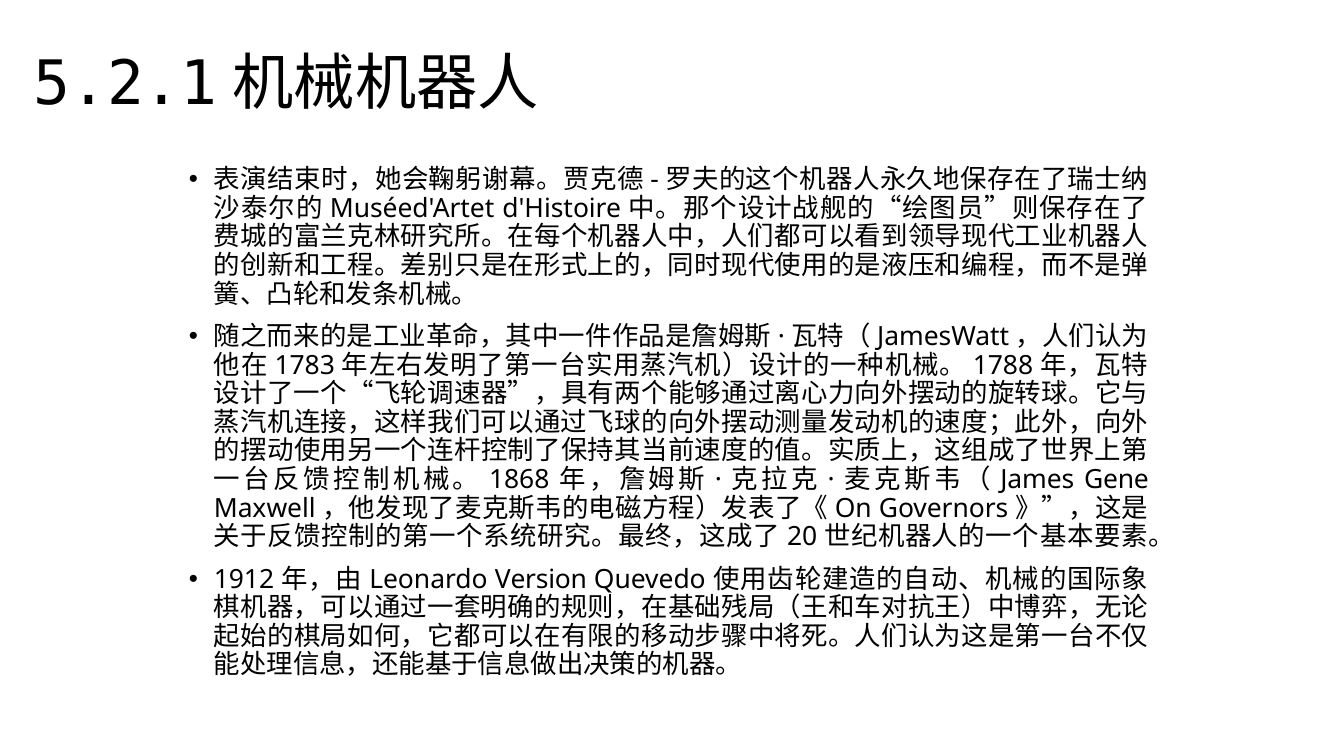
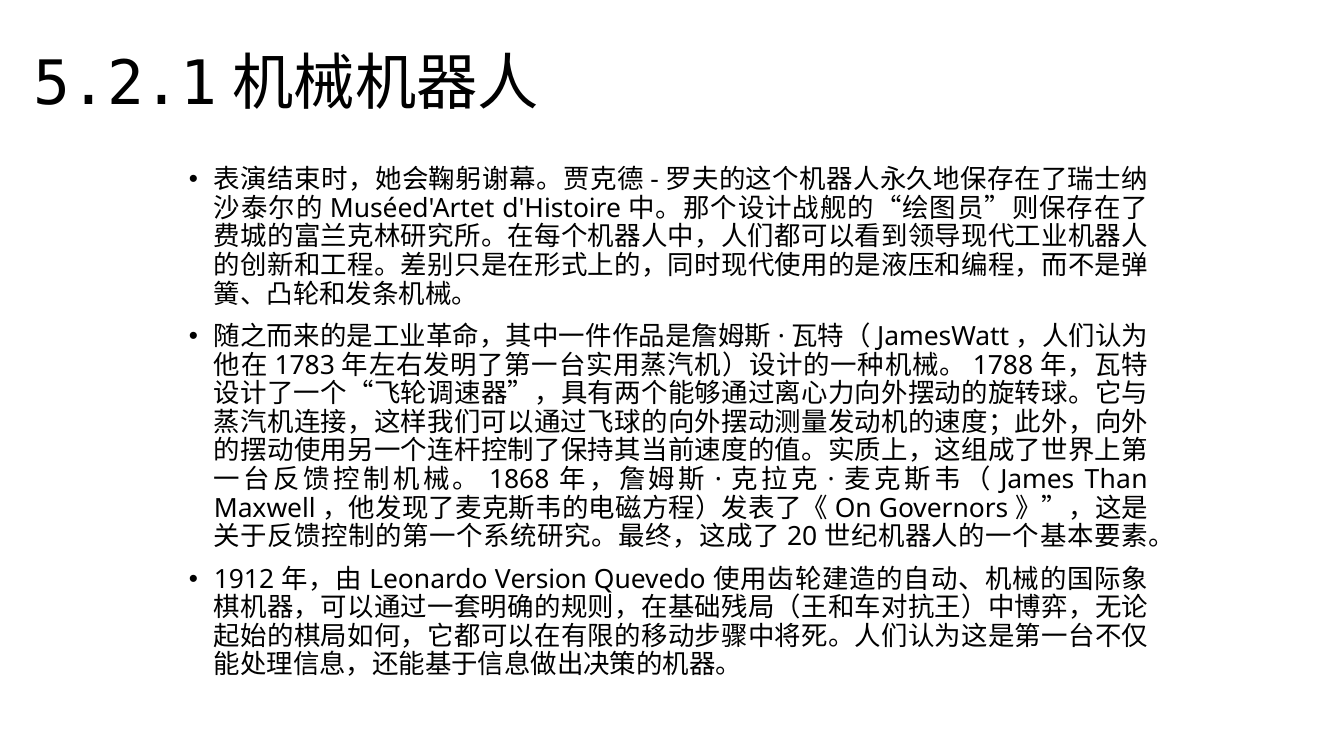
Gene: Gene -> Than (1116, 480)
